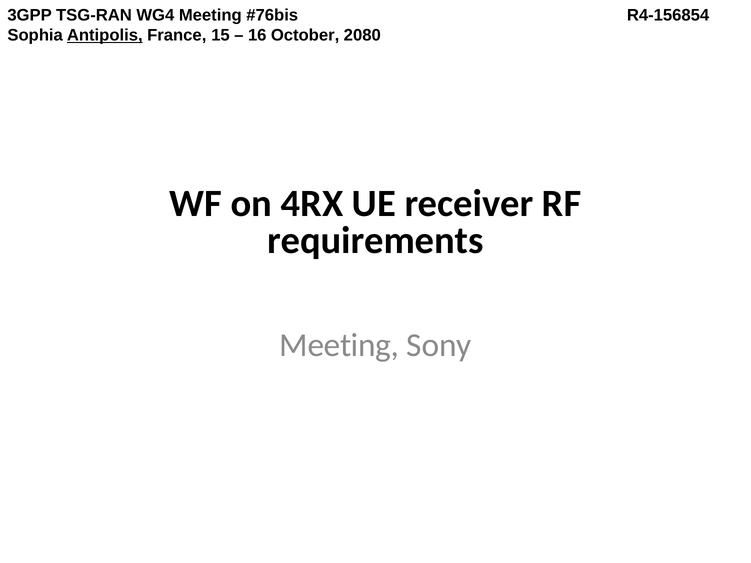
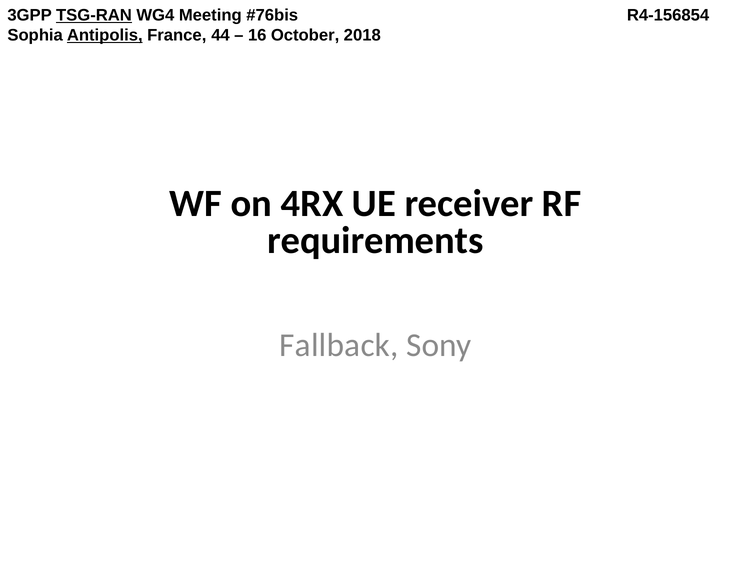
TSG-RAN underline: none -> present (94, 15)
15: 15 -> 44 (220, 35)
2080: 2080 -> 2018 (362, 35)
Meeting: Meeting -> Fallback (339, 345)
